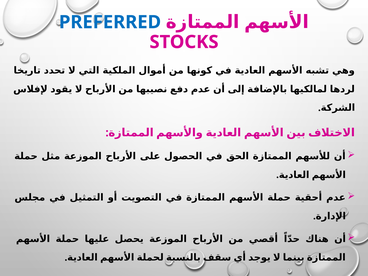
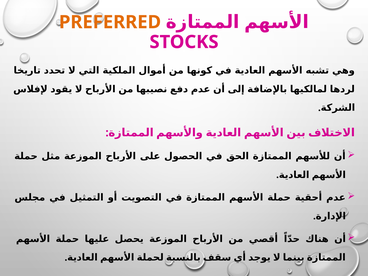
PREFERRED colour: blue -> orange (110, 22)
